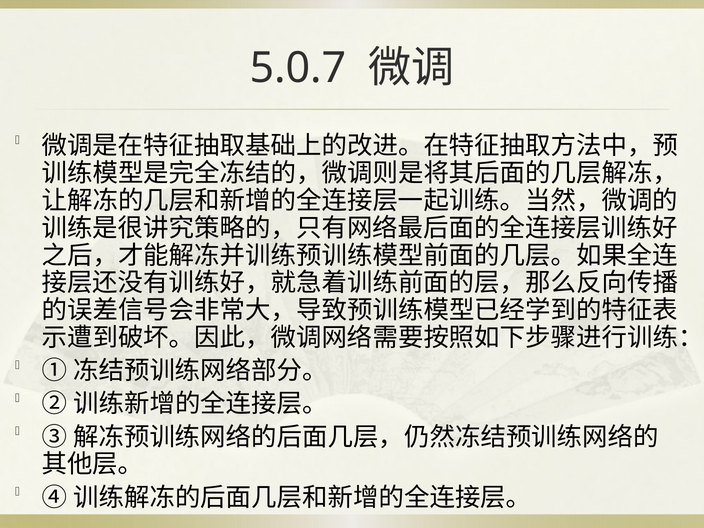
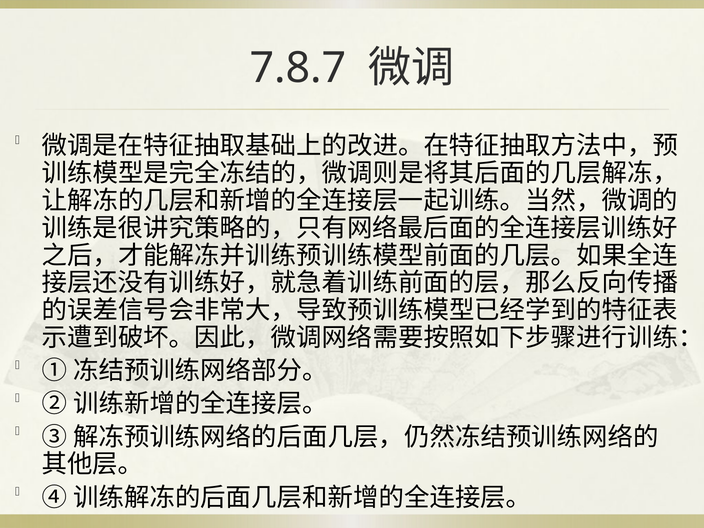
5.0.7: 5.0.7 -> 7.8.7 (298, 68)
